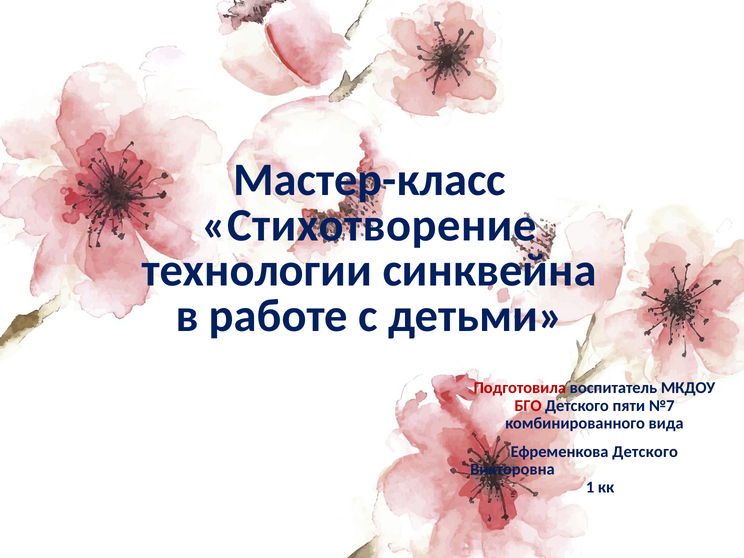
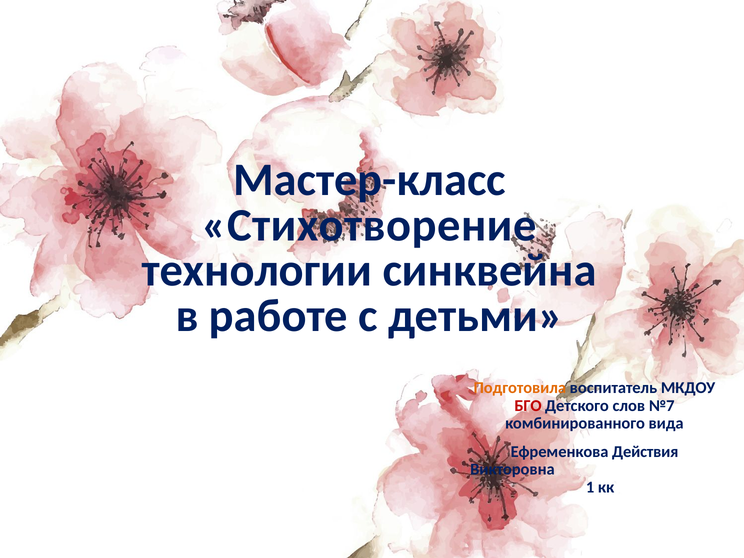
Подготовила colour: red -> orange (520, 388)
пяти: пяти -> слов (629, 406)
Ефременкова Детского: Детского -> Действия (645, 452)
